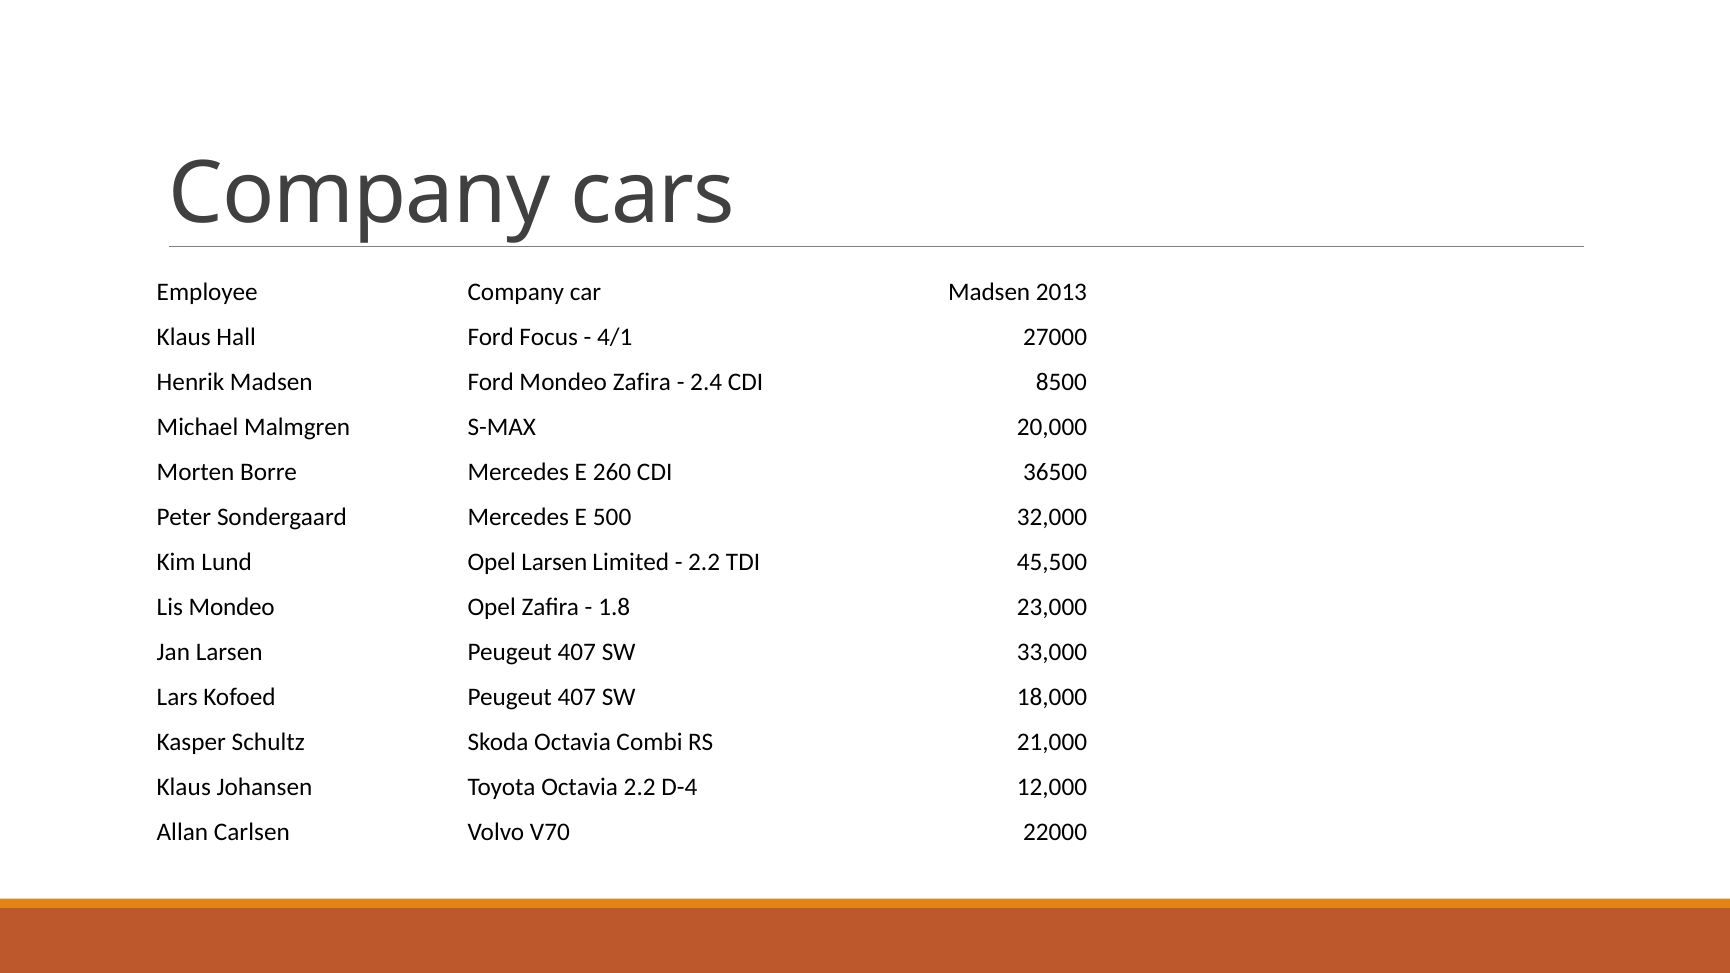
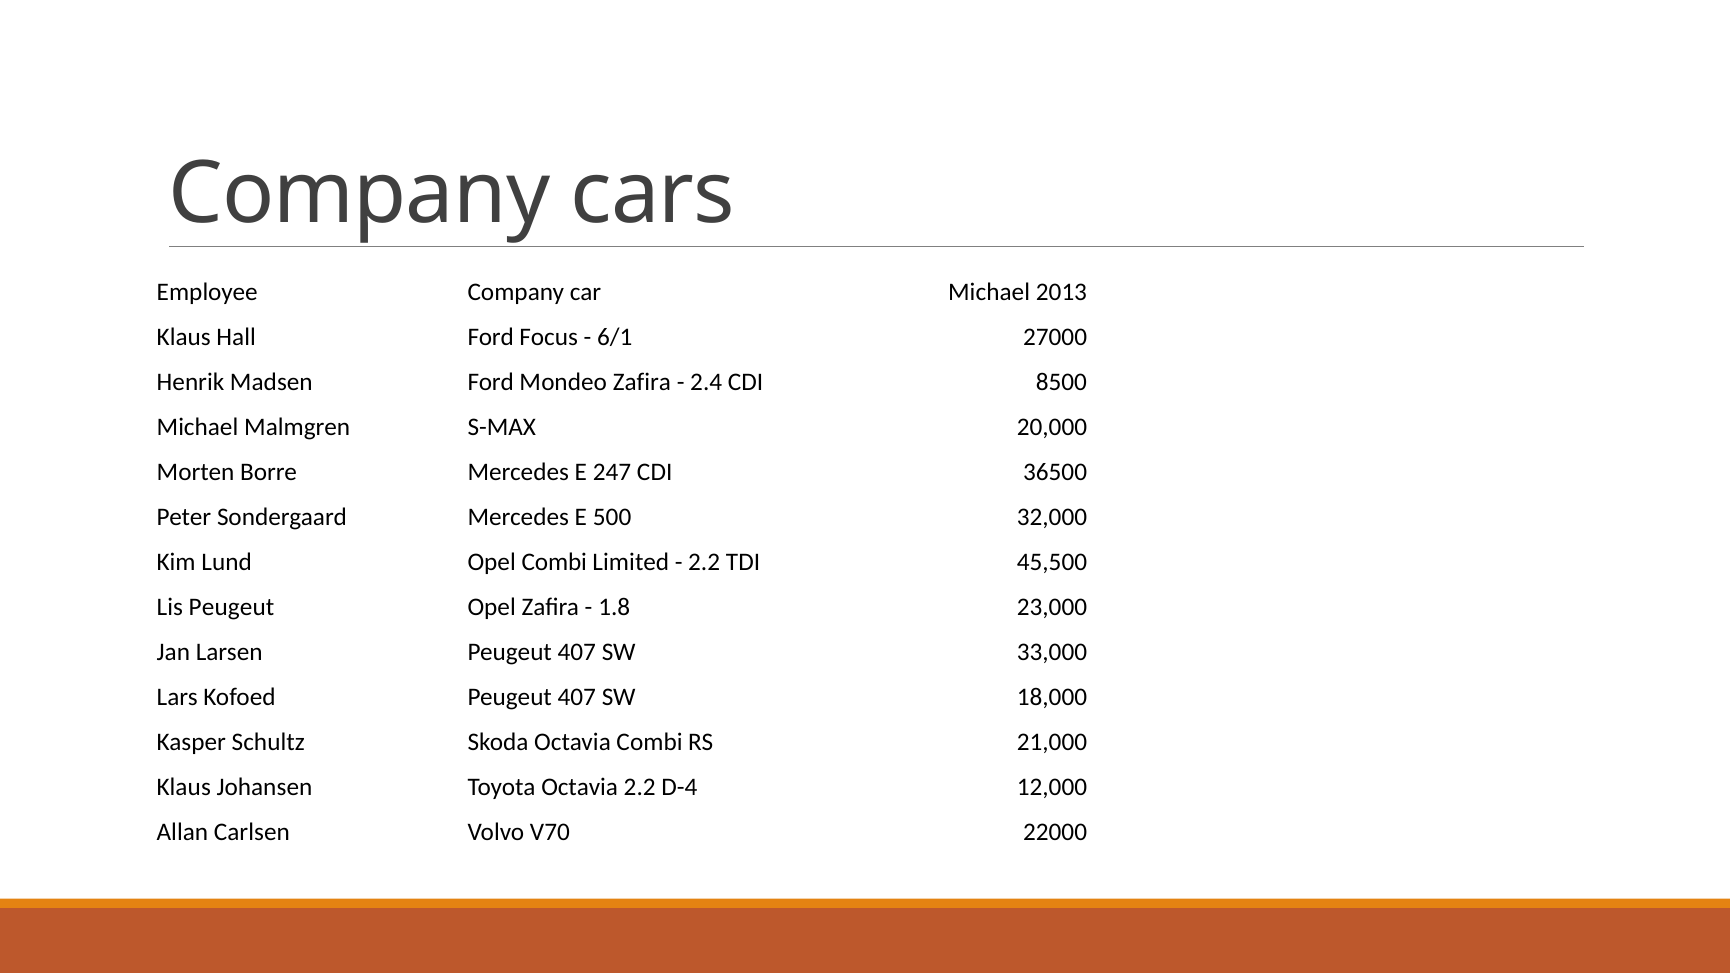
car Madsen: Madsen -> Michael (989, 292)
4/1: 4/1 -> 6/1 (615, 337)
260: 260 -> 247 (612, 472)
Opel Larsen: Larsen -> Combi (554, 562)
Lis Mondeo: Mondeo -> Peugeut (232, 607)
